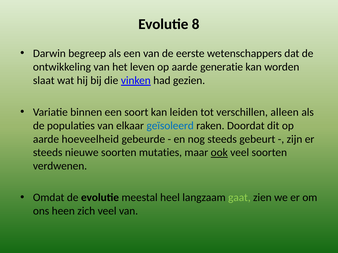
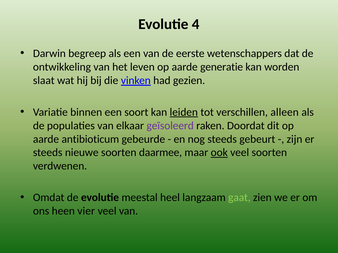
8: 8 -> 4 (196, 24)
leiden underline: none -> present (184, 112)
geïsoleerd colour: blue -> purple (170, 126)
hoeveelheid: hoeveelheid -> antibioticum (90, 139)
mutaties: mutaties -> daarmee (161, 153)
zich: zich -> vier (86, 211)
